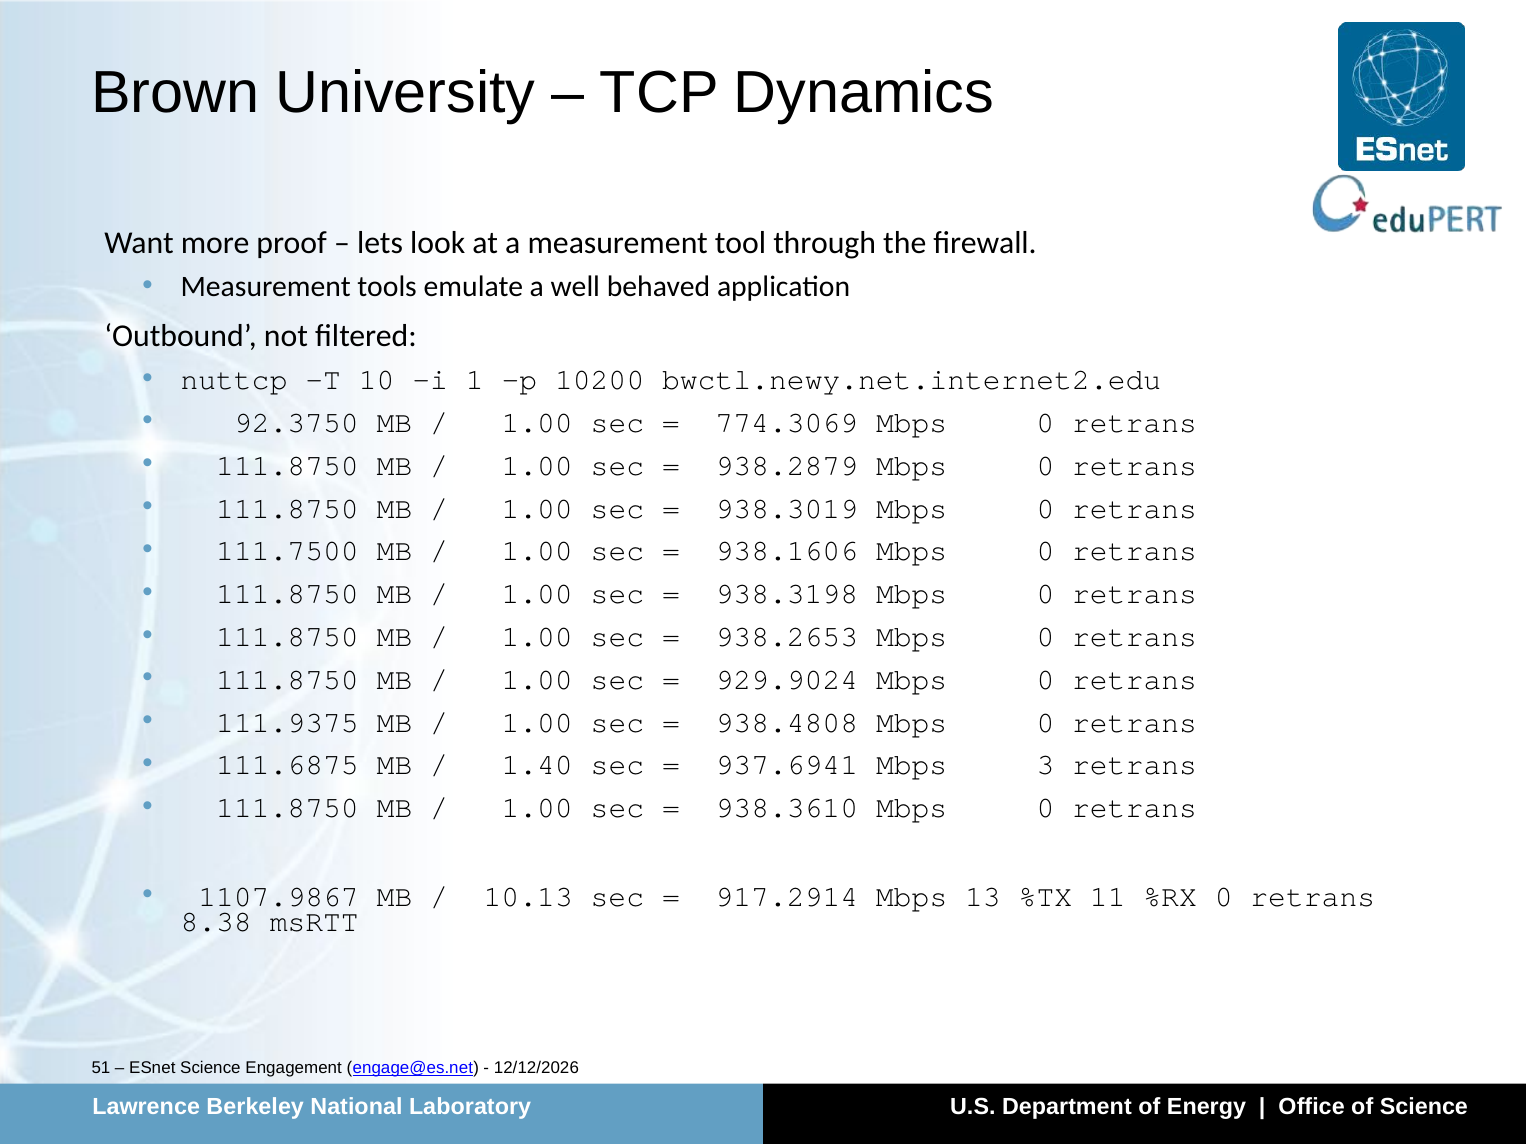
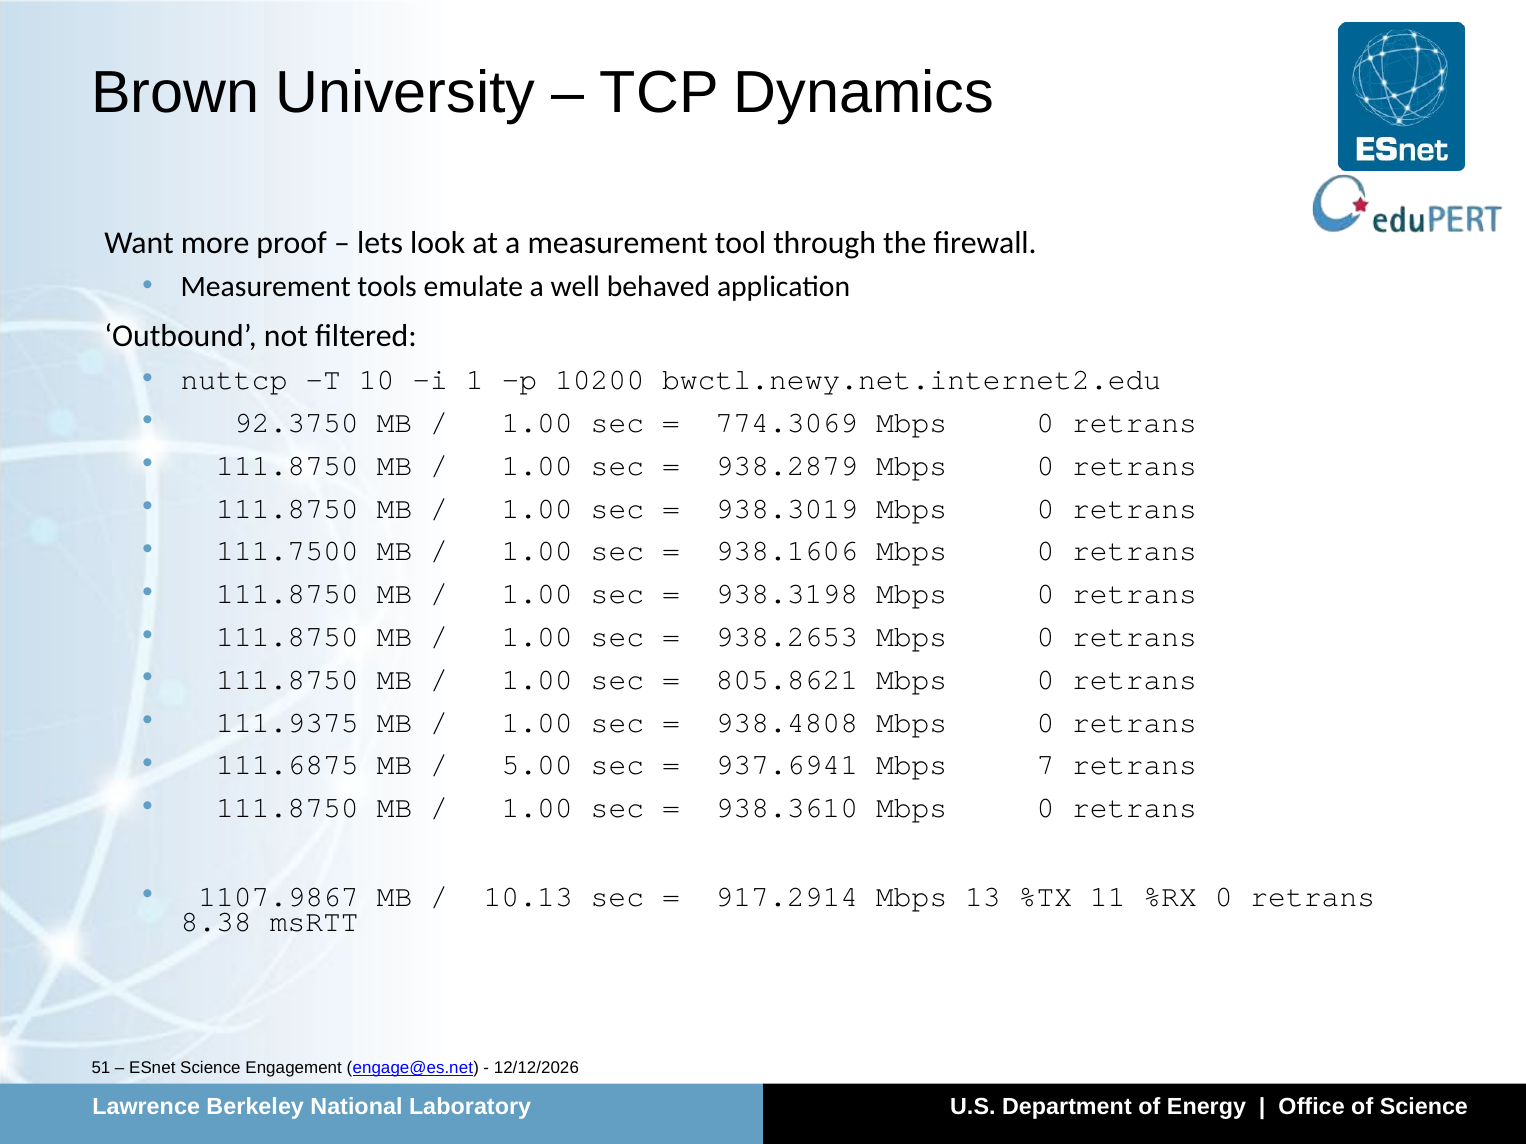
929.9024: 929.9024 -> 805.8621 (787, 680)
1.40: 1.40 -> 5.00 (537, 766)
3: 3 -> 7 (1045, 766)
